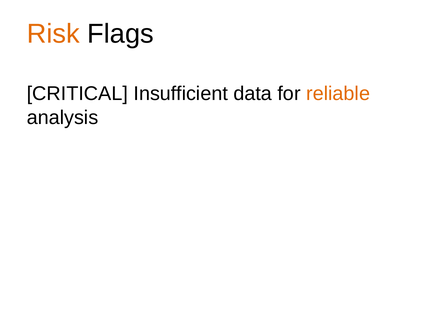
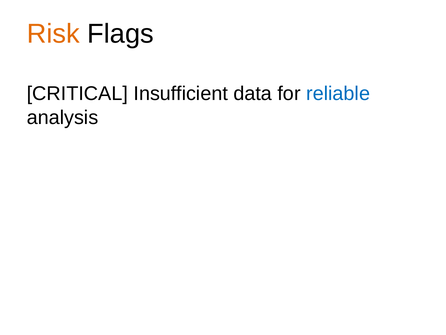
reliable colour: orange -> blue (338, 94)
